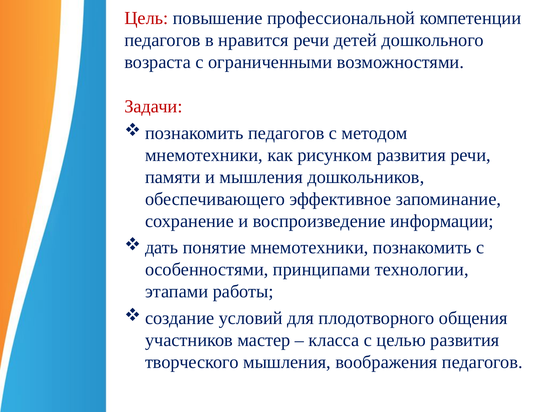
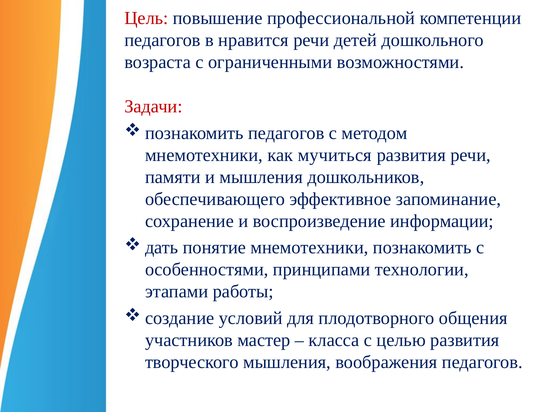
рисунком: рисунком -> мучиться (335, 155)
